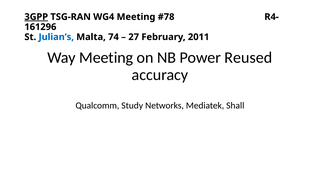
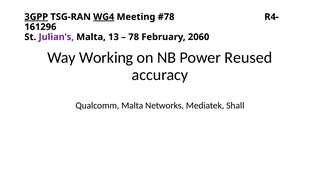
WG4 underline: none -> present (104, 17)
Julian’s colour: blue -> purple (56, 37)
74: 74 -> 13 (113, 37)
27: 27 -> 78 (134, 37)
2011: 2011 -> 2060 (199, 37)
Way Meeting: Meeting -> Working (106, 58)
Qualcomm Study: Study -> Malta (132, 105)
